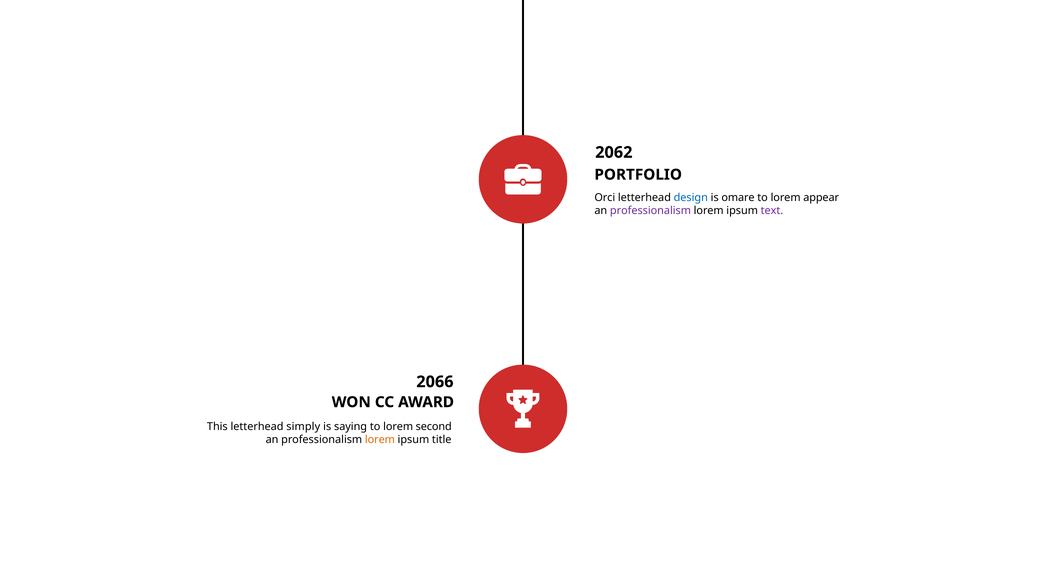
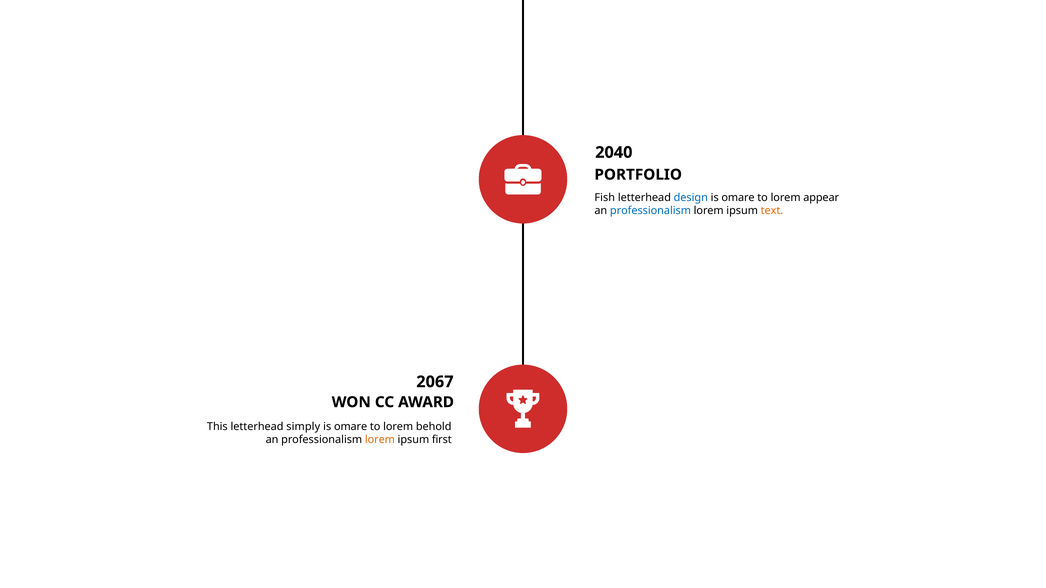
2062: 2062 -> 2040 (614, 153)
Orci: Orci -> Fish (605, 198)
professionalism colour: purple -> blue (650, 211)
text colour: purple -> orange (772, 211)
2066: 2066 -> 2067 (435, 382)
saying: saying -> omare (351, 427)
second: second -> behold (434, 427)
title: title -> first (442, 440)
